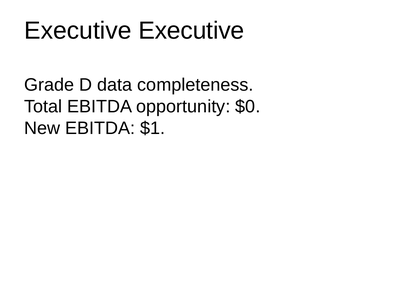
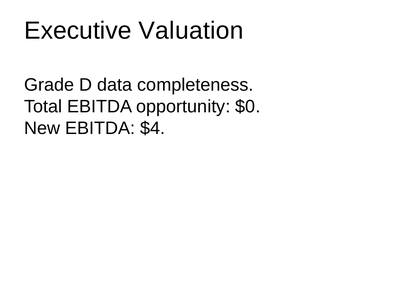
Executive Executive: Executive -> Valuation (191, 31)
$1: $1 -> $4 (153, 128)
